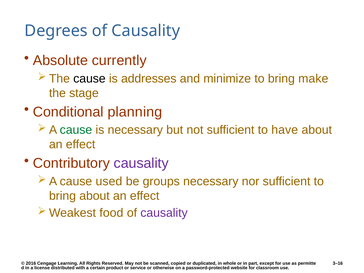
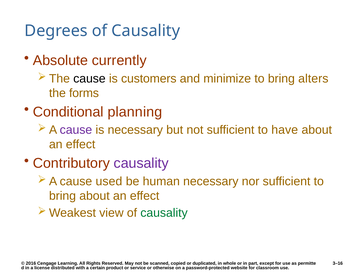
addresses: addresses -> customers (149, 79)
make: make -> alters (313, 79)
stage: stage -> forms (84, 93)
cause colour: green -> purple (76, 130)
groups: groups -> human (161, 181)
food: food -> view (111, 213)
causality colour: purple -> green (164, 213)
